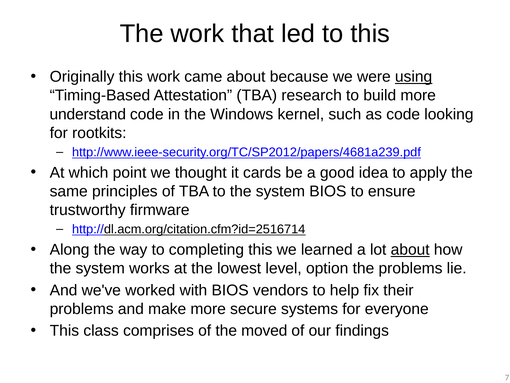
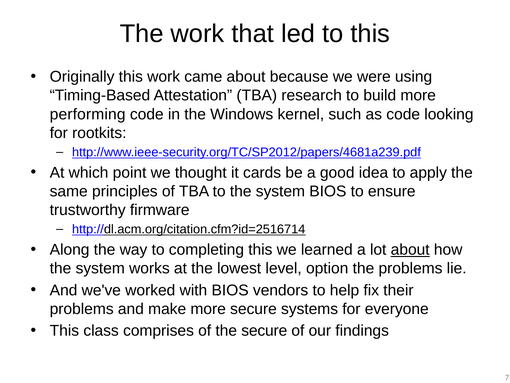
using underline: present -> none (414, 77)
understand: understand -> performing (88, 114)
the moved: moved -> secure (264, 330)
